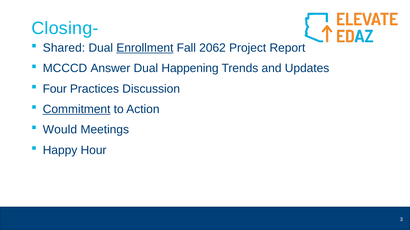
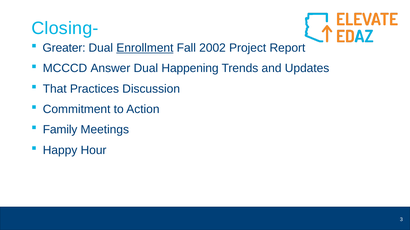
Shared: Shared -> Greater (64, 48)
2062: 2062 -> 2002 (213, 48)
Four: Four -> That (55, 89)
Commitment underline: present -> none (77, 110)
Would: Would -> Family (60, 130)
